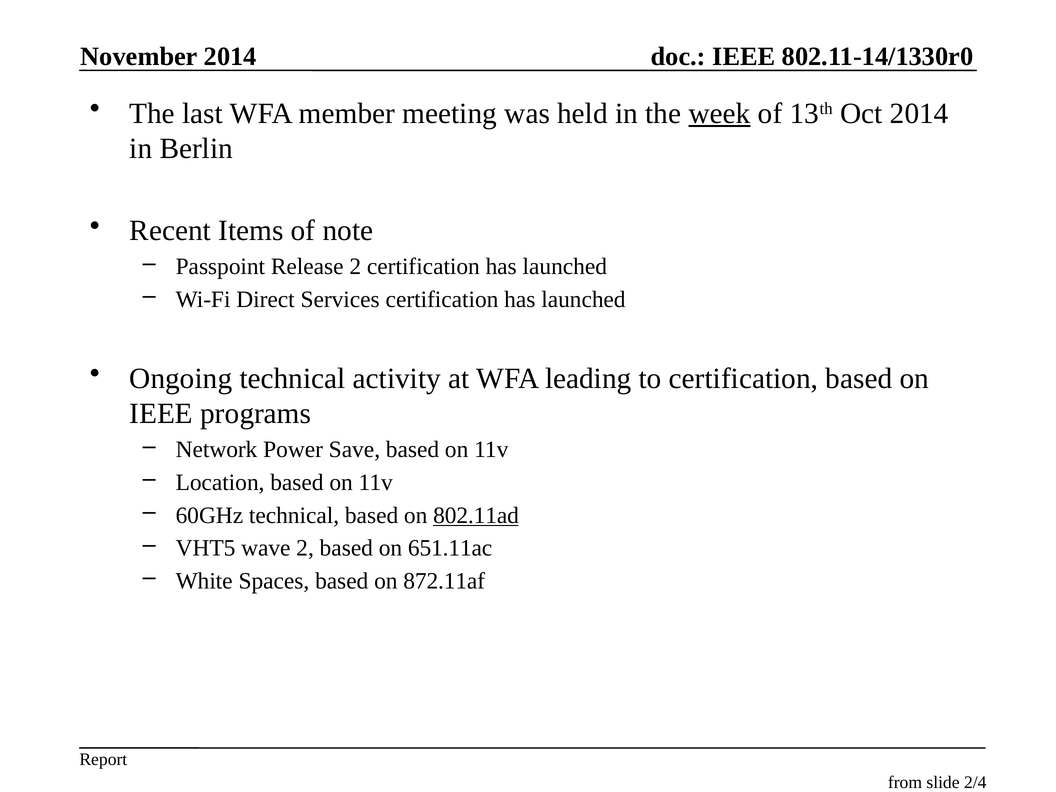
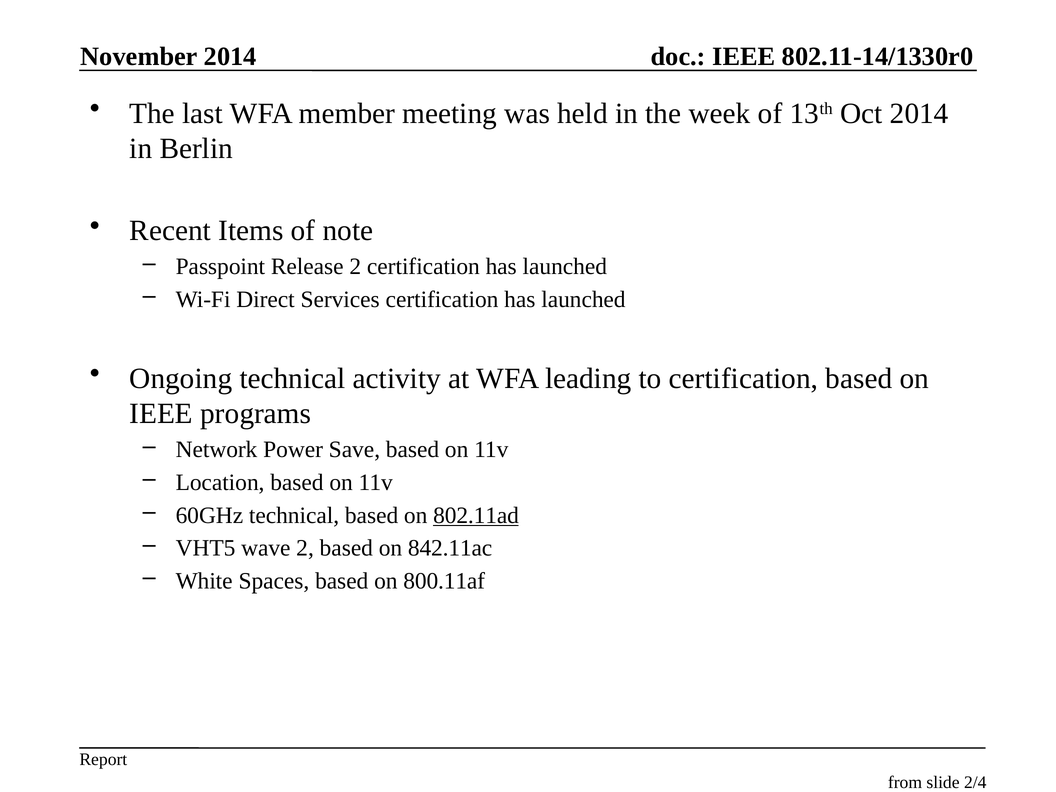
week underline: present -> none (720, 113)
651.11ac: 651.11ac -> 842.11ac (450, 548)
872.11af: 872.11af -> 800.11af (444, 581)
